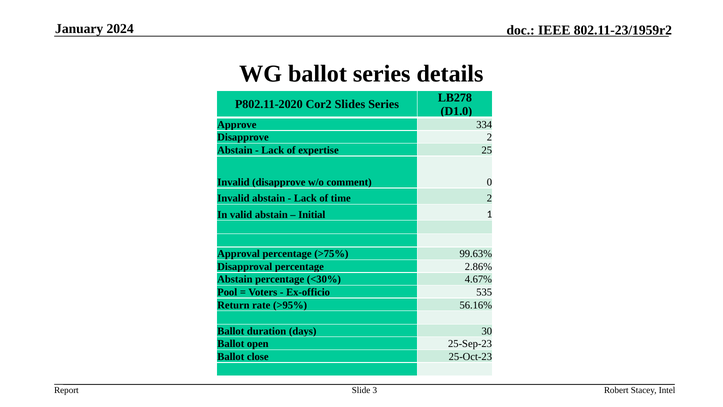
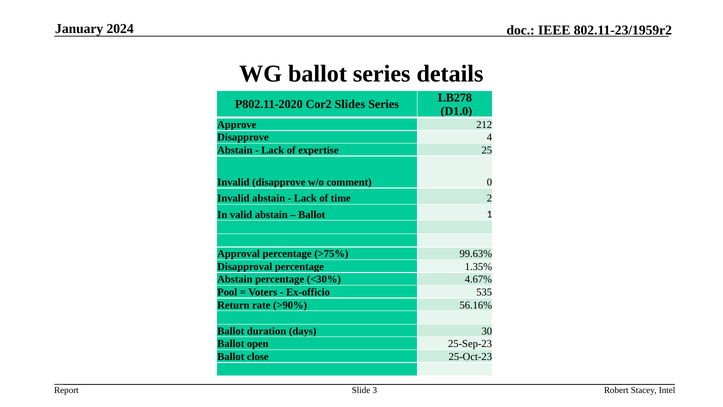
334: 334 -> 212 (484, 125)
Disapprove 2: 2 -> 4 (489, 137)
Initial: Initial -> Ballot (312, 214)
2.86%: 2.86% -> 1.35% (478, 267)
>95%: >95% -> >90% (290, 305)
